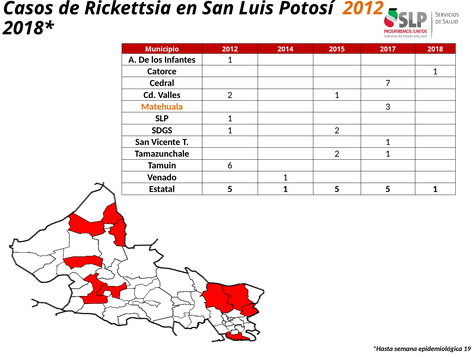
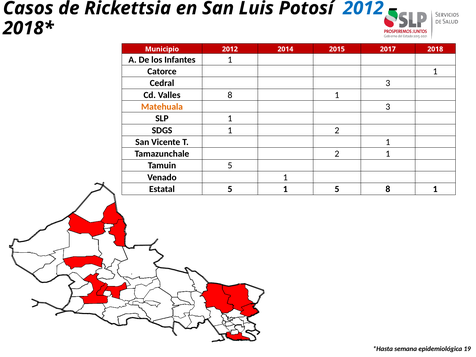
2012 colour: orange -> blue (363, 8)
Cedral 7: 7 -> 3 (388, 83)
Valles 2: 2 -> 8 (230, 95)
Tamuin 6: 6 -> 5 (230, 166)
5 5: 5 -> 8 (388, 189)
